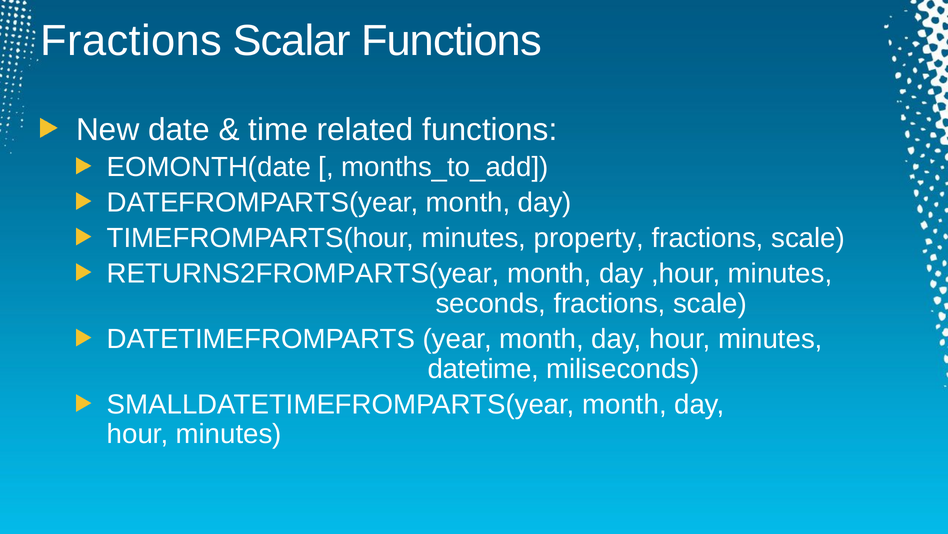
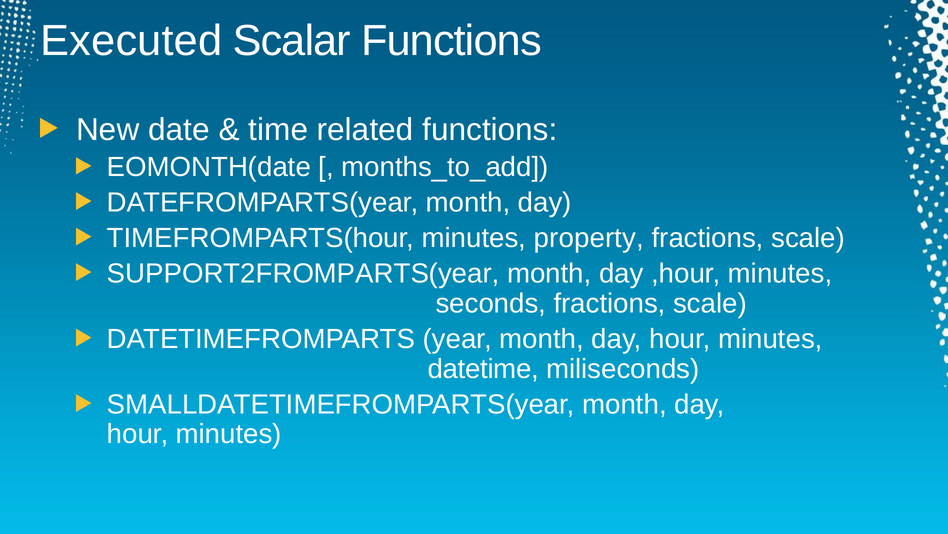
Fractions: Fractions -> Executed (131, 41)
RETURNS2FROMPARTS(year: RETURNS2FROMPARTS(year -> SUPPORT2FROMPARTS(year (303, 273)
